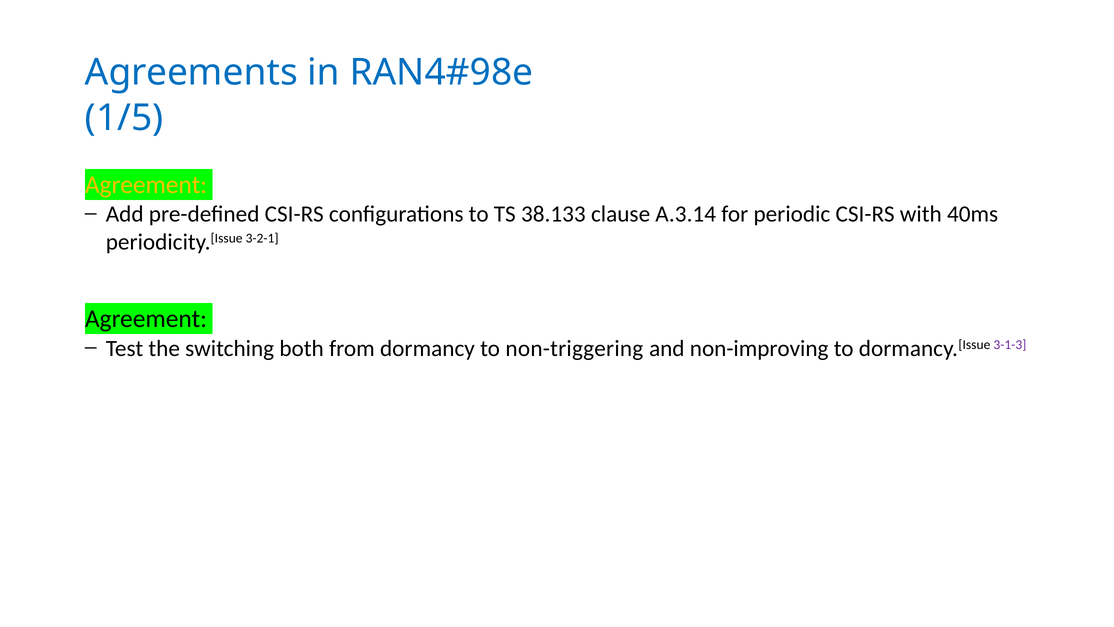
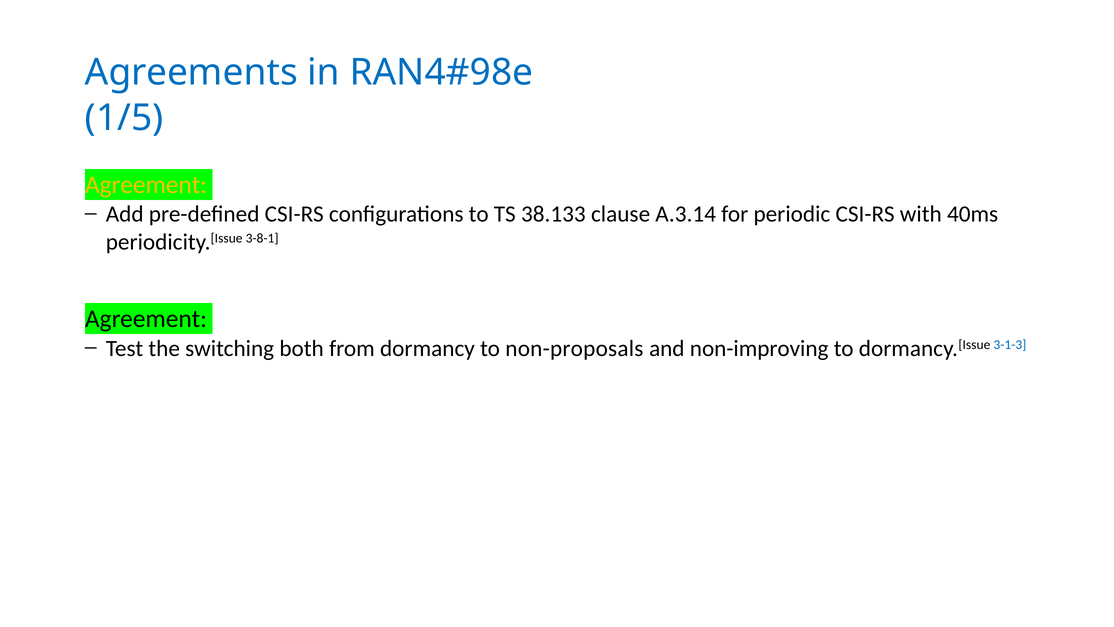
3-2-1: 3-2-1 -> 3-8-1 (262, 238)
non-triggering: non-triggering -> non-proposals (574, 348)
3-1-3 colour: purple -> blue (1010, 344)
